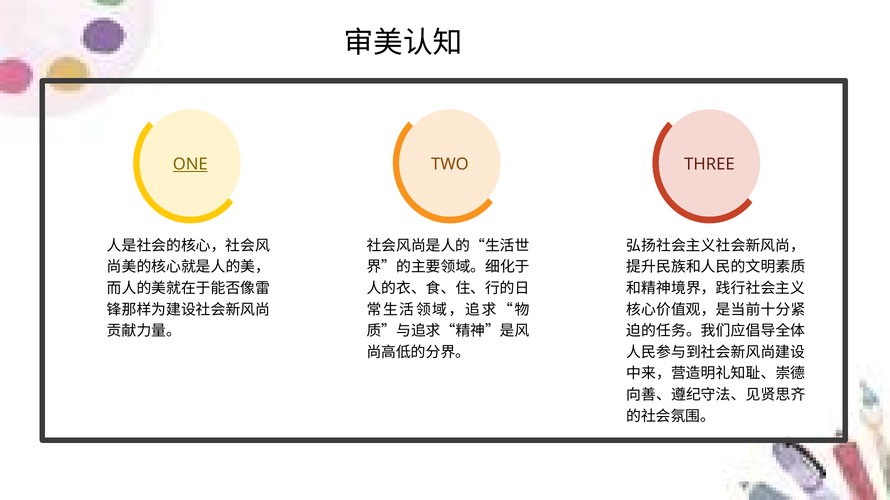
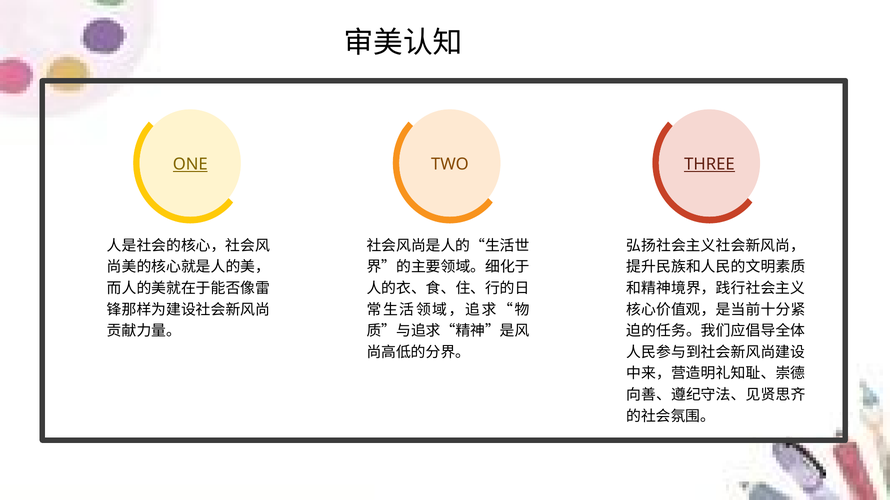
THREE underline: none -> present (709, 164)
